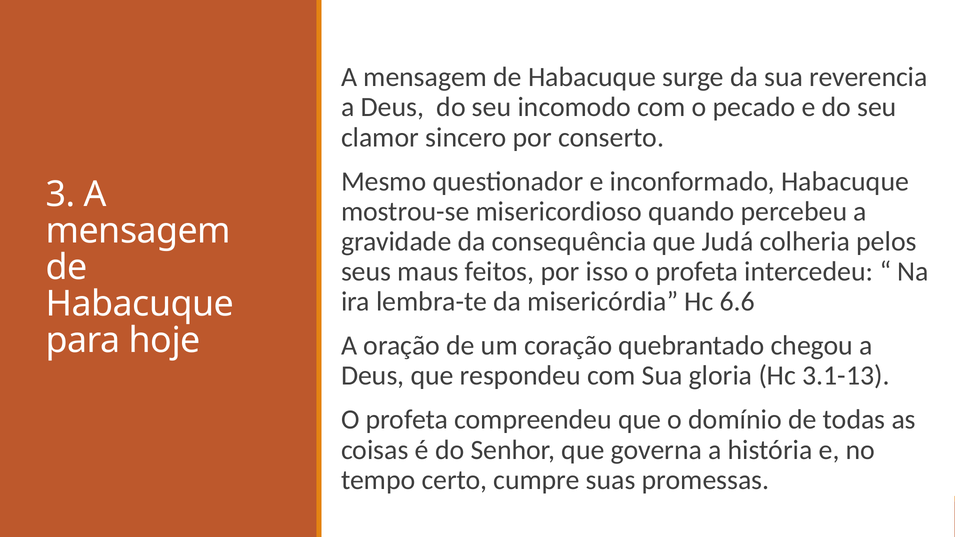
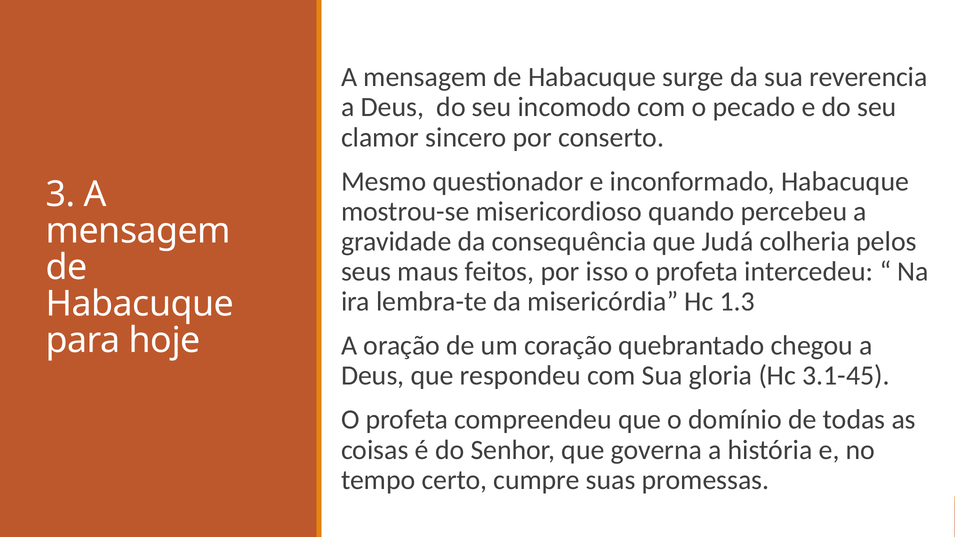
6.6: 6.6 -> 1.3 (737, 302)
3.1-13: 3.1-13 -> 3.1-45 (846, 376)
